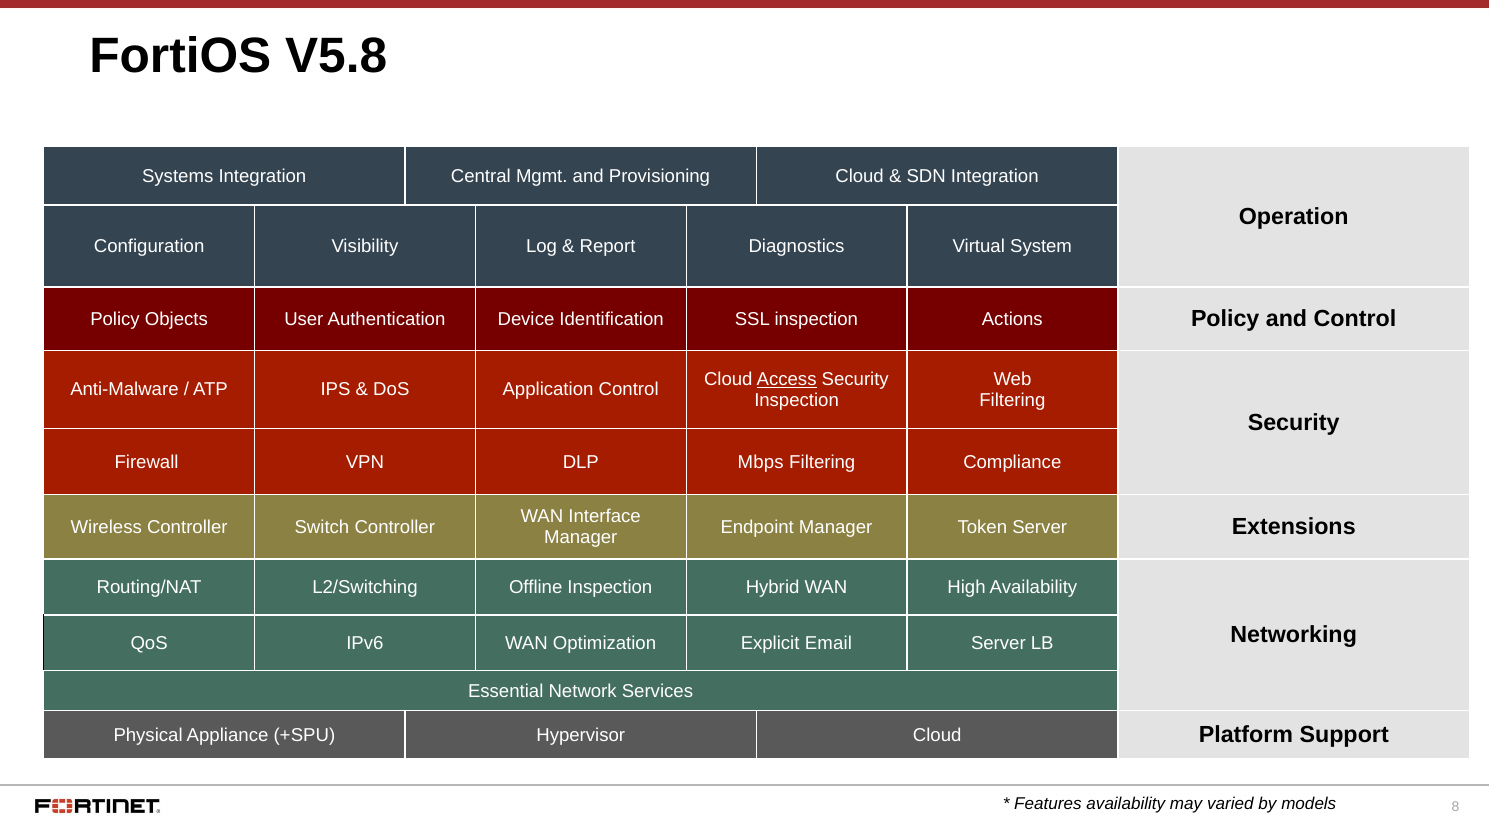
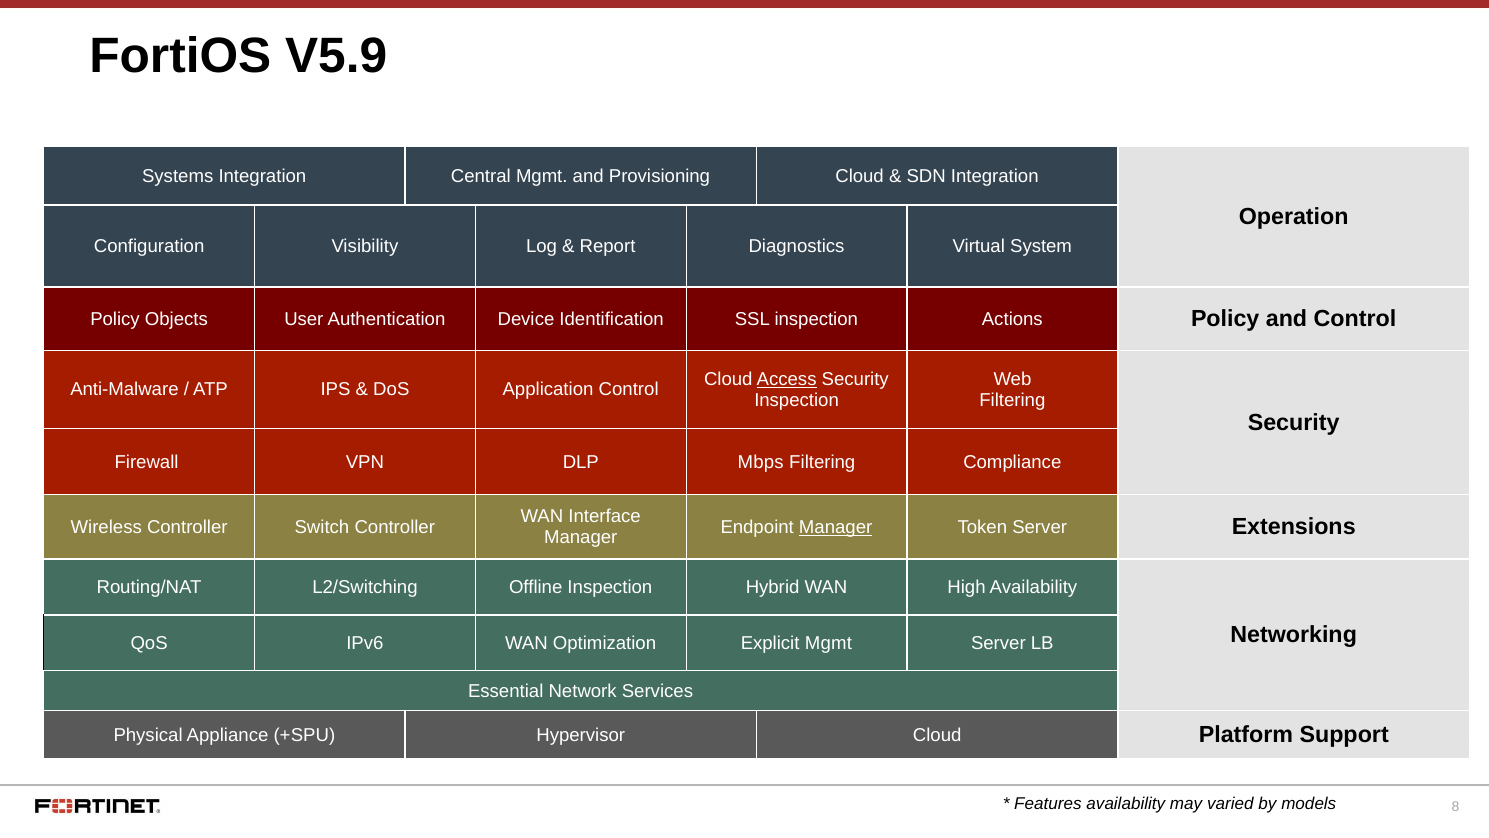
V5.8: V5.8 -> V5.9 (336, 56)
Manager underline: none -> present (836, 527)
Explicit Email: Email -> Mgmt (828, 643)
